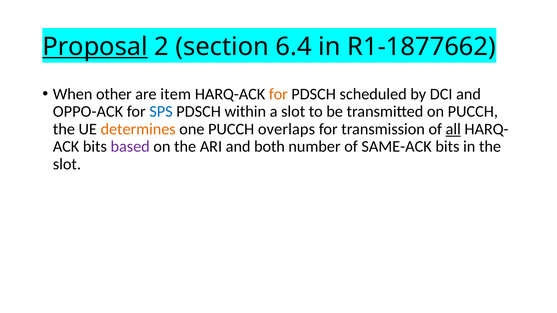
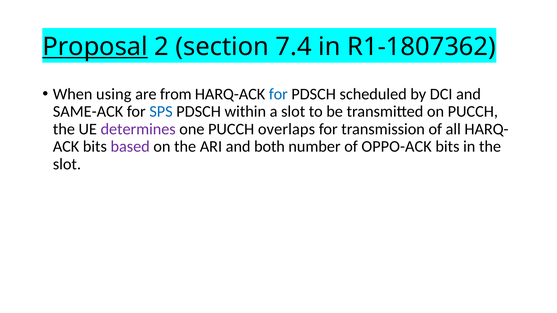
6.4: 6.4 -> 7.4 (294, 47)
R1-1877662: R1-1877662 -> R1-1807362 (422, 47)
other: other -> using (114, 94)
item: item -> from (176, 94)
for colour: orange -> blue (278, 94)
OPPO-ACK: OPPO-ACK -> SAME-ACK (88, 112)
determines colour: orange -> purple (138, 129)
all underline: present -> none (453, 129)
SAME-ACK: SAME-ACK -> OPPO-ACK (397, 147)
